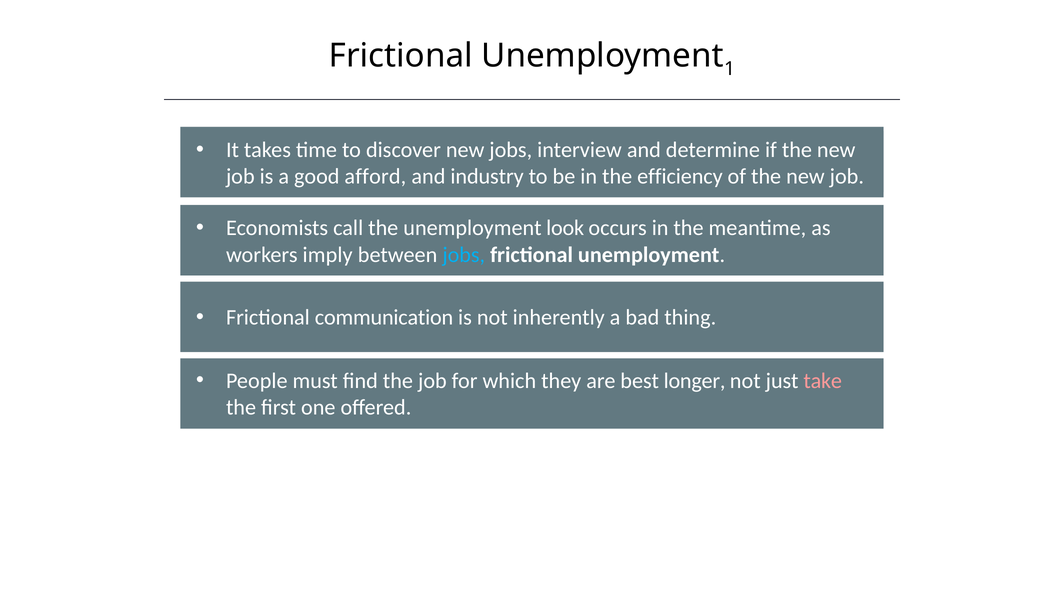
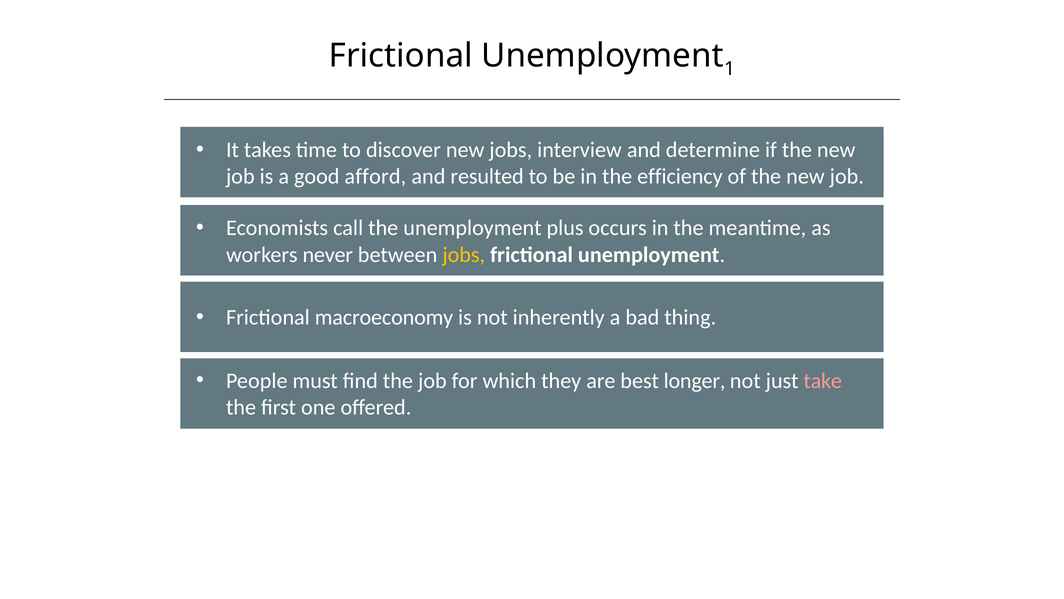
industry: industry -> resulted (487, 176)
look: look -> plus (565, 228)
imply: imply -> never (328, 255)
jobs colour: light blue -> yellow (464, 255)
communication: communication -> macroeconomy (384, 317)
